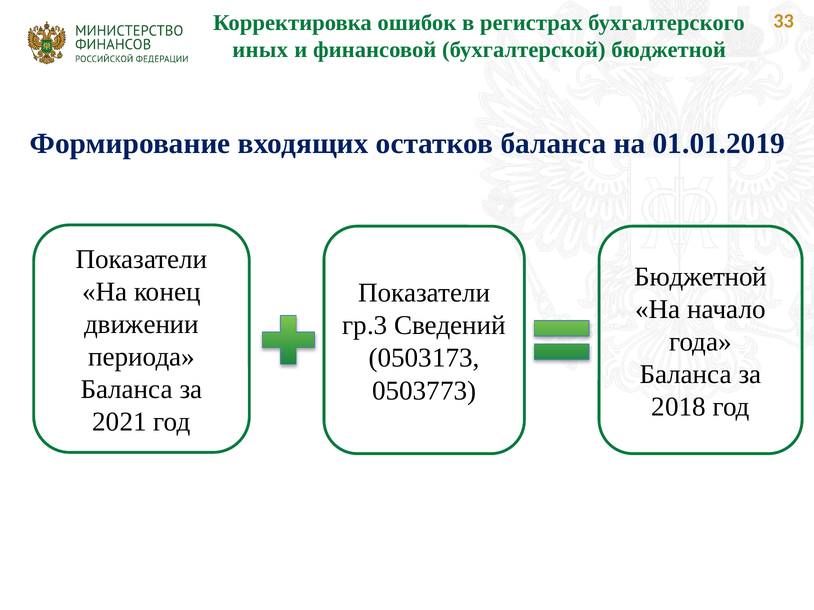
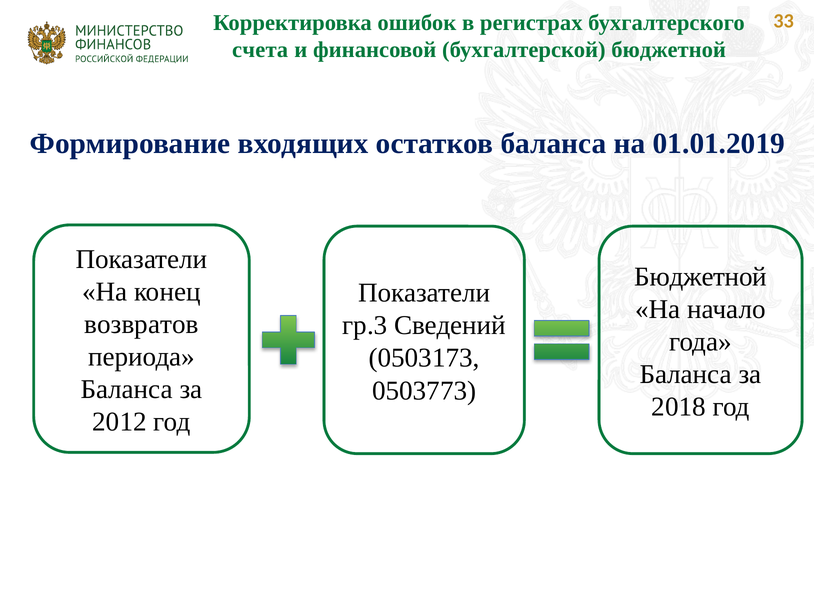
иных: иных -> счета (260, 50)
движении: движении -> возвратов (141, 325)
2021: 2021 -> 2012 (120, 422)
